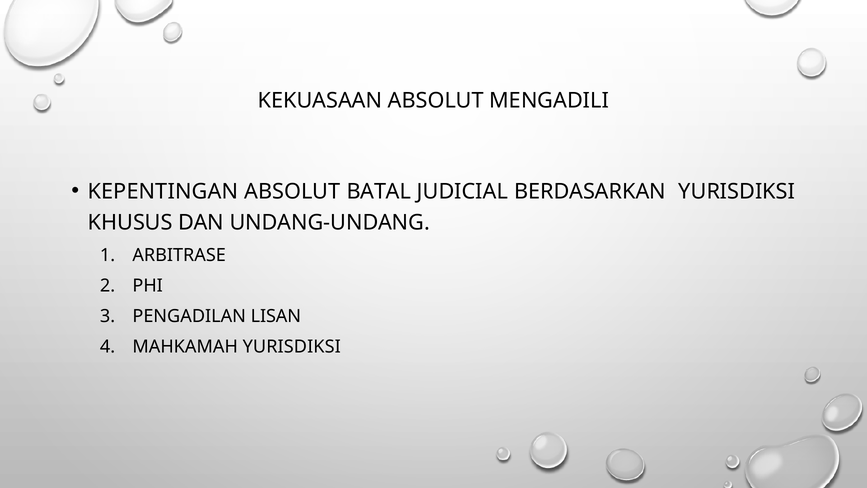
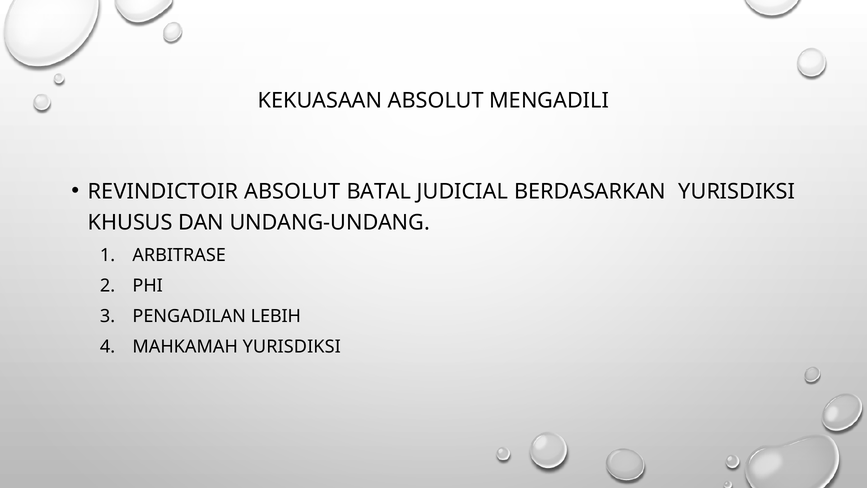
KEPENTINGAN: KEPENTINGAN -> REVINDICTOIR (163, 191)
LISAN: LISAN -> LEBIH (276, 316)
